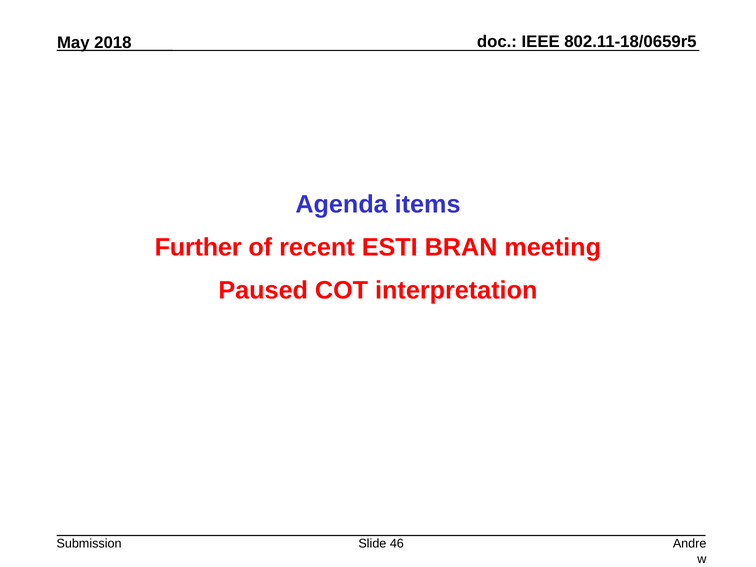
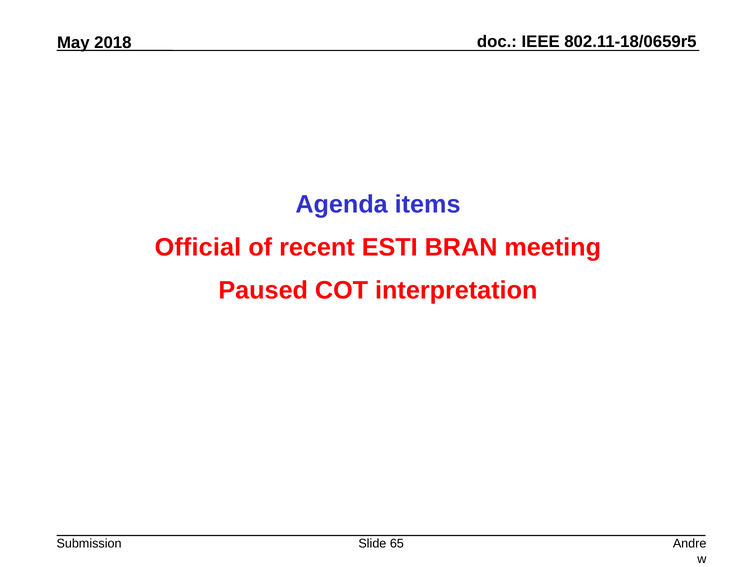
Further: Further -> Official (198, 247)
46: 46 -> 65 (397, 544)
